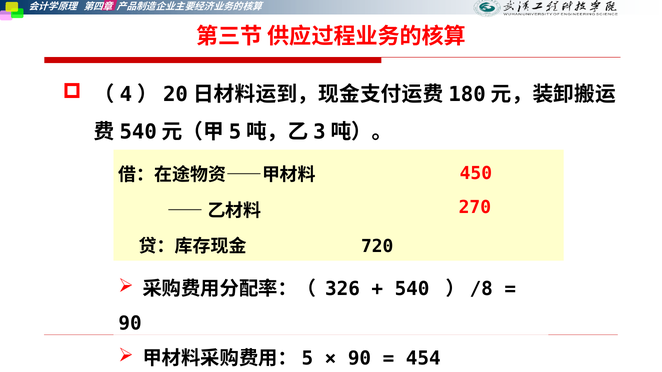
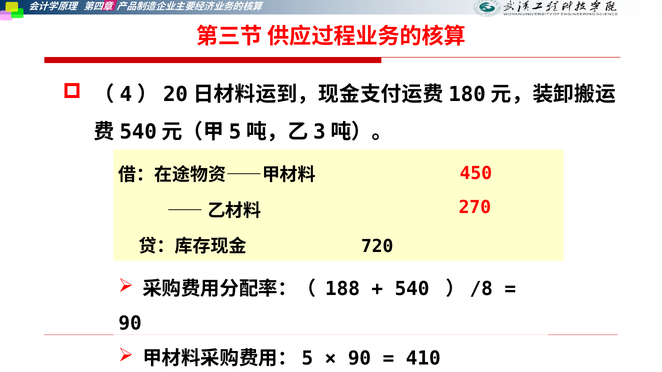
326: 326 -> 188 (342, 289)
454: 454 -> 410 (423, 359)
